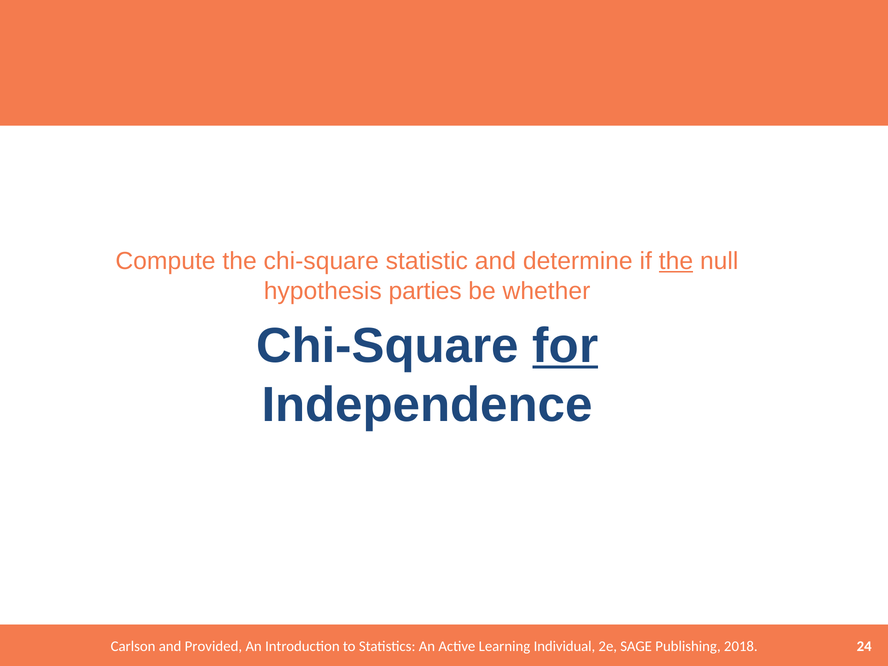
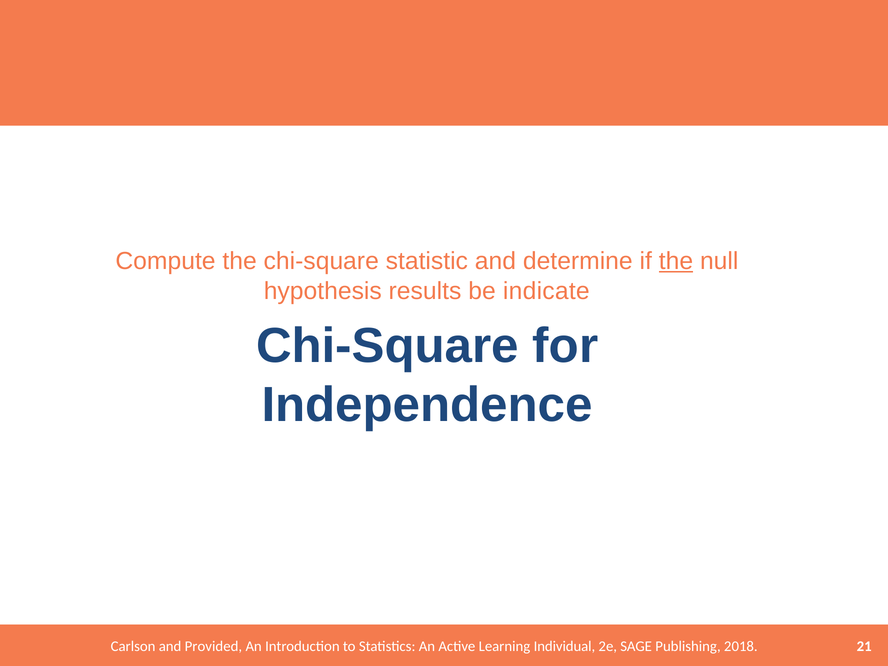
parties: parties -> results (425, 291)
whether: whether -> indicate (546, 291)
for underline: present -> none (565, 346)
24: 24 -> 21 (864, 646)
